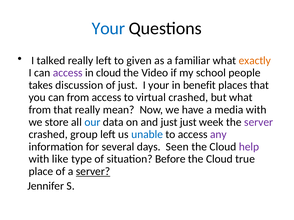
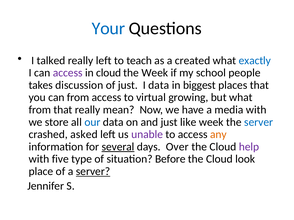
given: given -> teach (139, 61)
familiar: familiar -> created (193, 61)
exactly colour: orange -> blue (255, 61)
the Video: Video -> Week (155, 73)
I your: your -> data (159, 85)
benefit: benefit -> biggest (199, 85)
virtual crashed: crashed -> growing (188, 98)
just just: just -> like (188, 122)
server colour: purple -> blue (259, 122)
group: group -> asked (84, 135)
unable colour: blue -> purple (147, 135)
any colour: purple -> orange (218, 135)
several underline: none -> present (118, 147)
Seen: Seen -> Over (177, 147)
like: like -> five (60, 159)
true: true -> look (245, 159)
